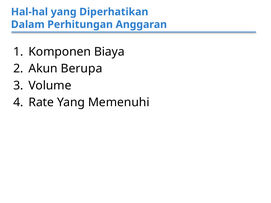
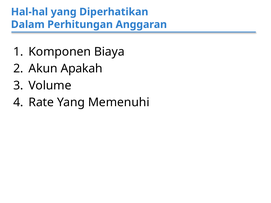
Berupa: Berupa -> Apakah (82, 69)
